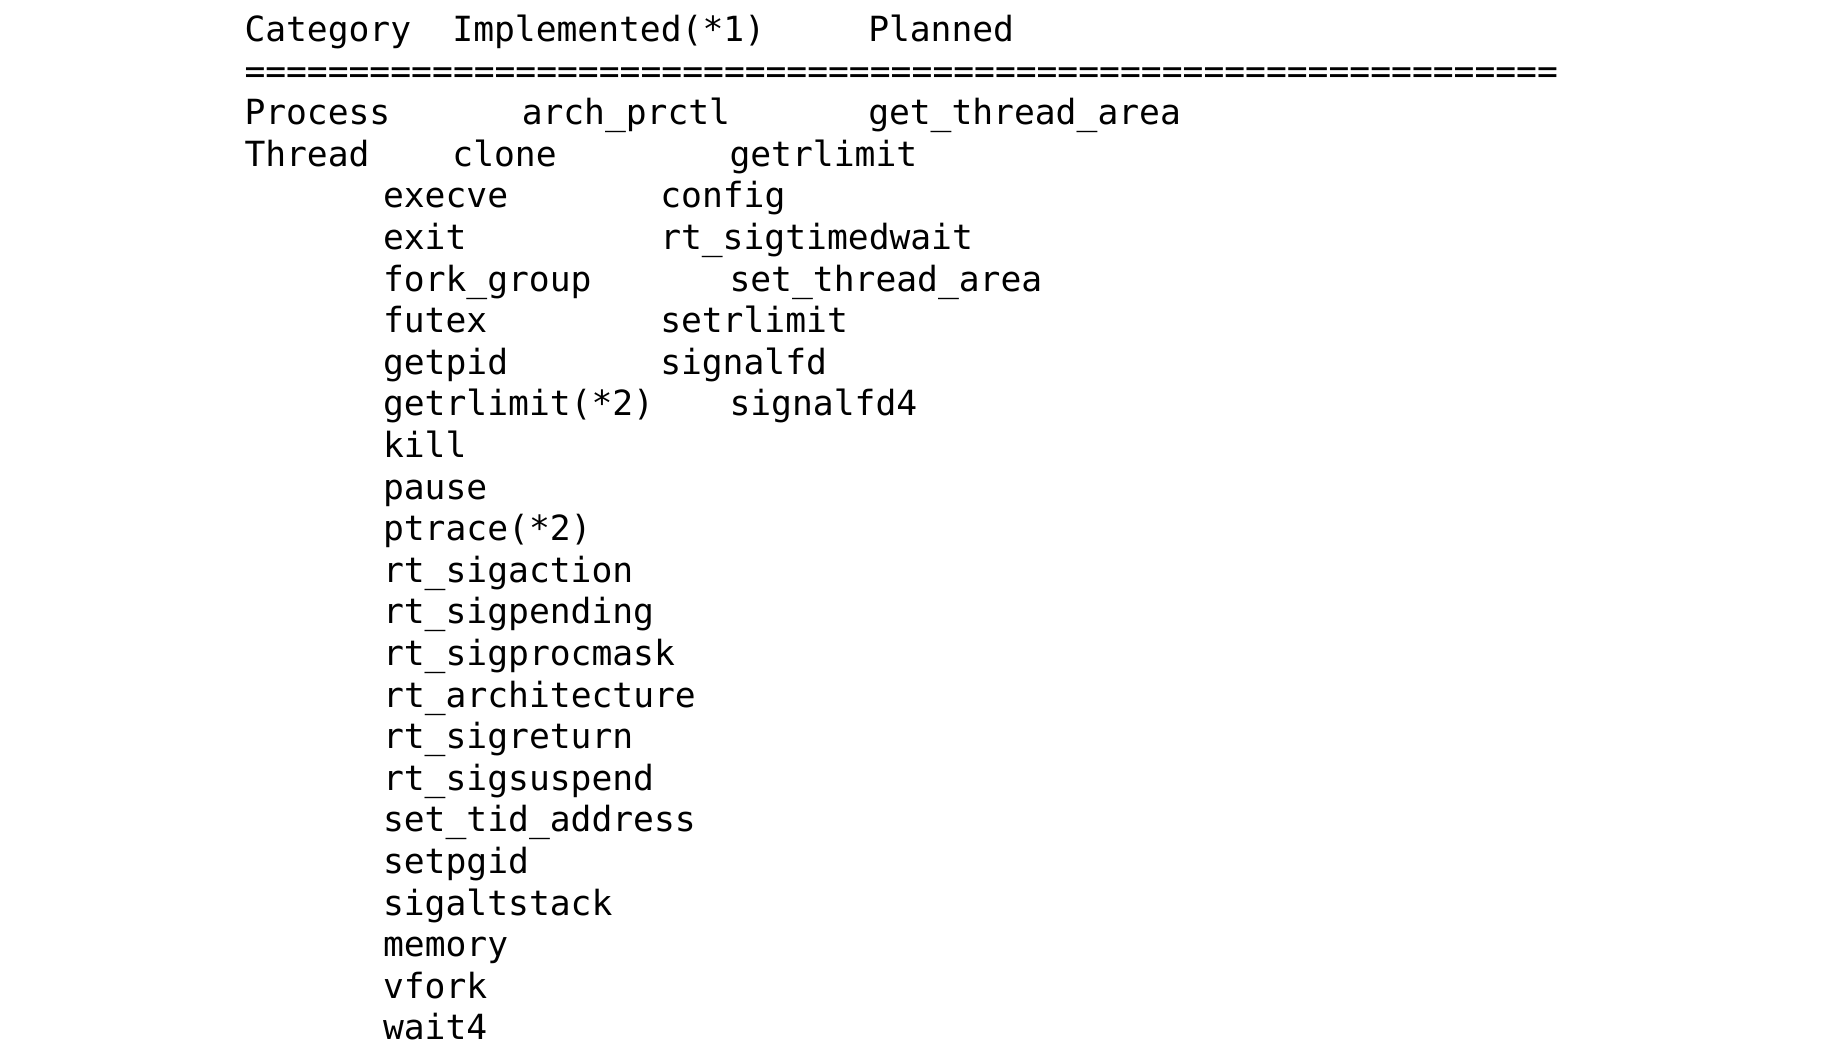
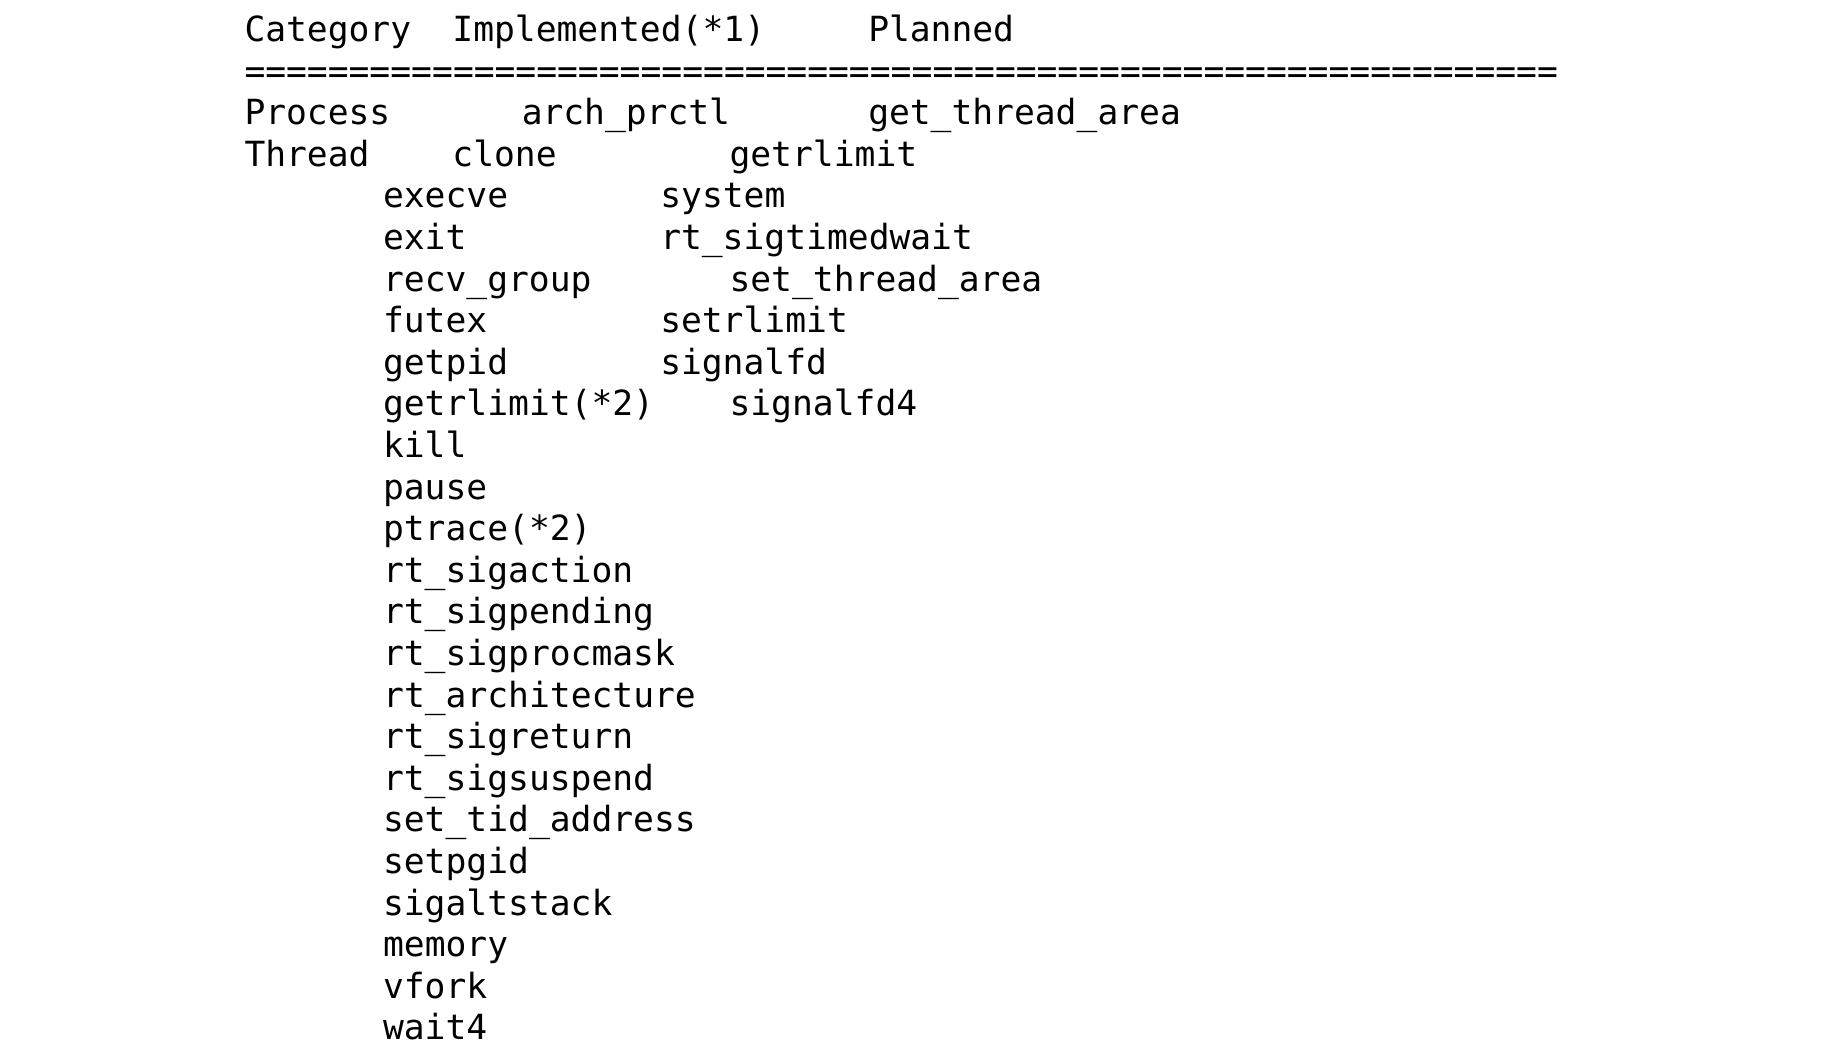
execve config: config -> system (723, 196)
fork_group: fork_group -> recv_group (487, 279)
